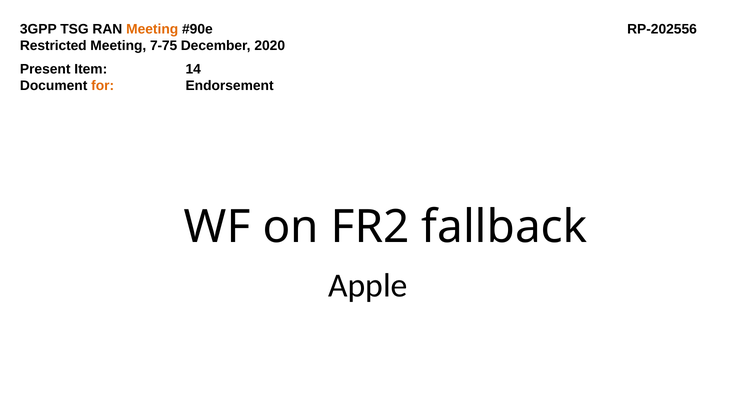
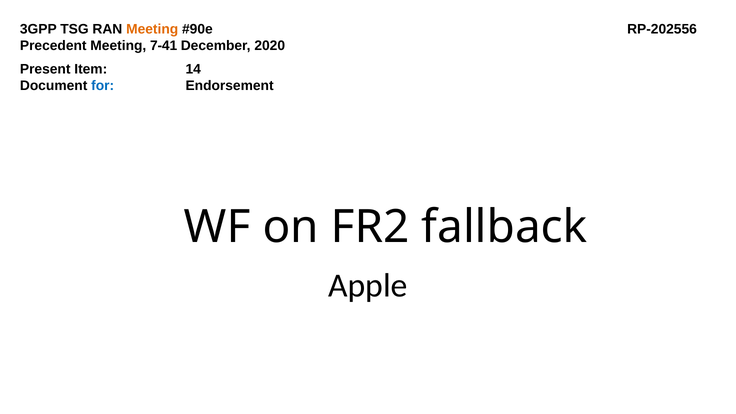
Restricted: Restricted -> Precedent (53, 46)
7-75: 7-75 -> 7-41 (164, 46)
for colour: orange -> blue (103, 86)
